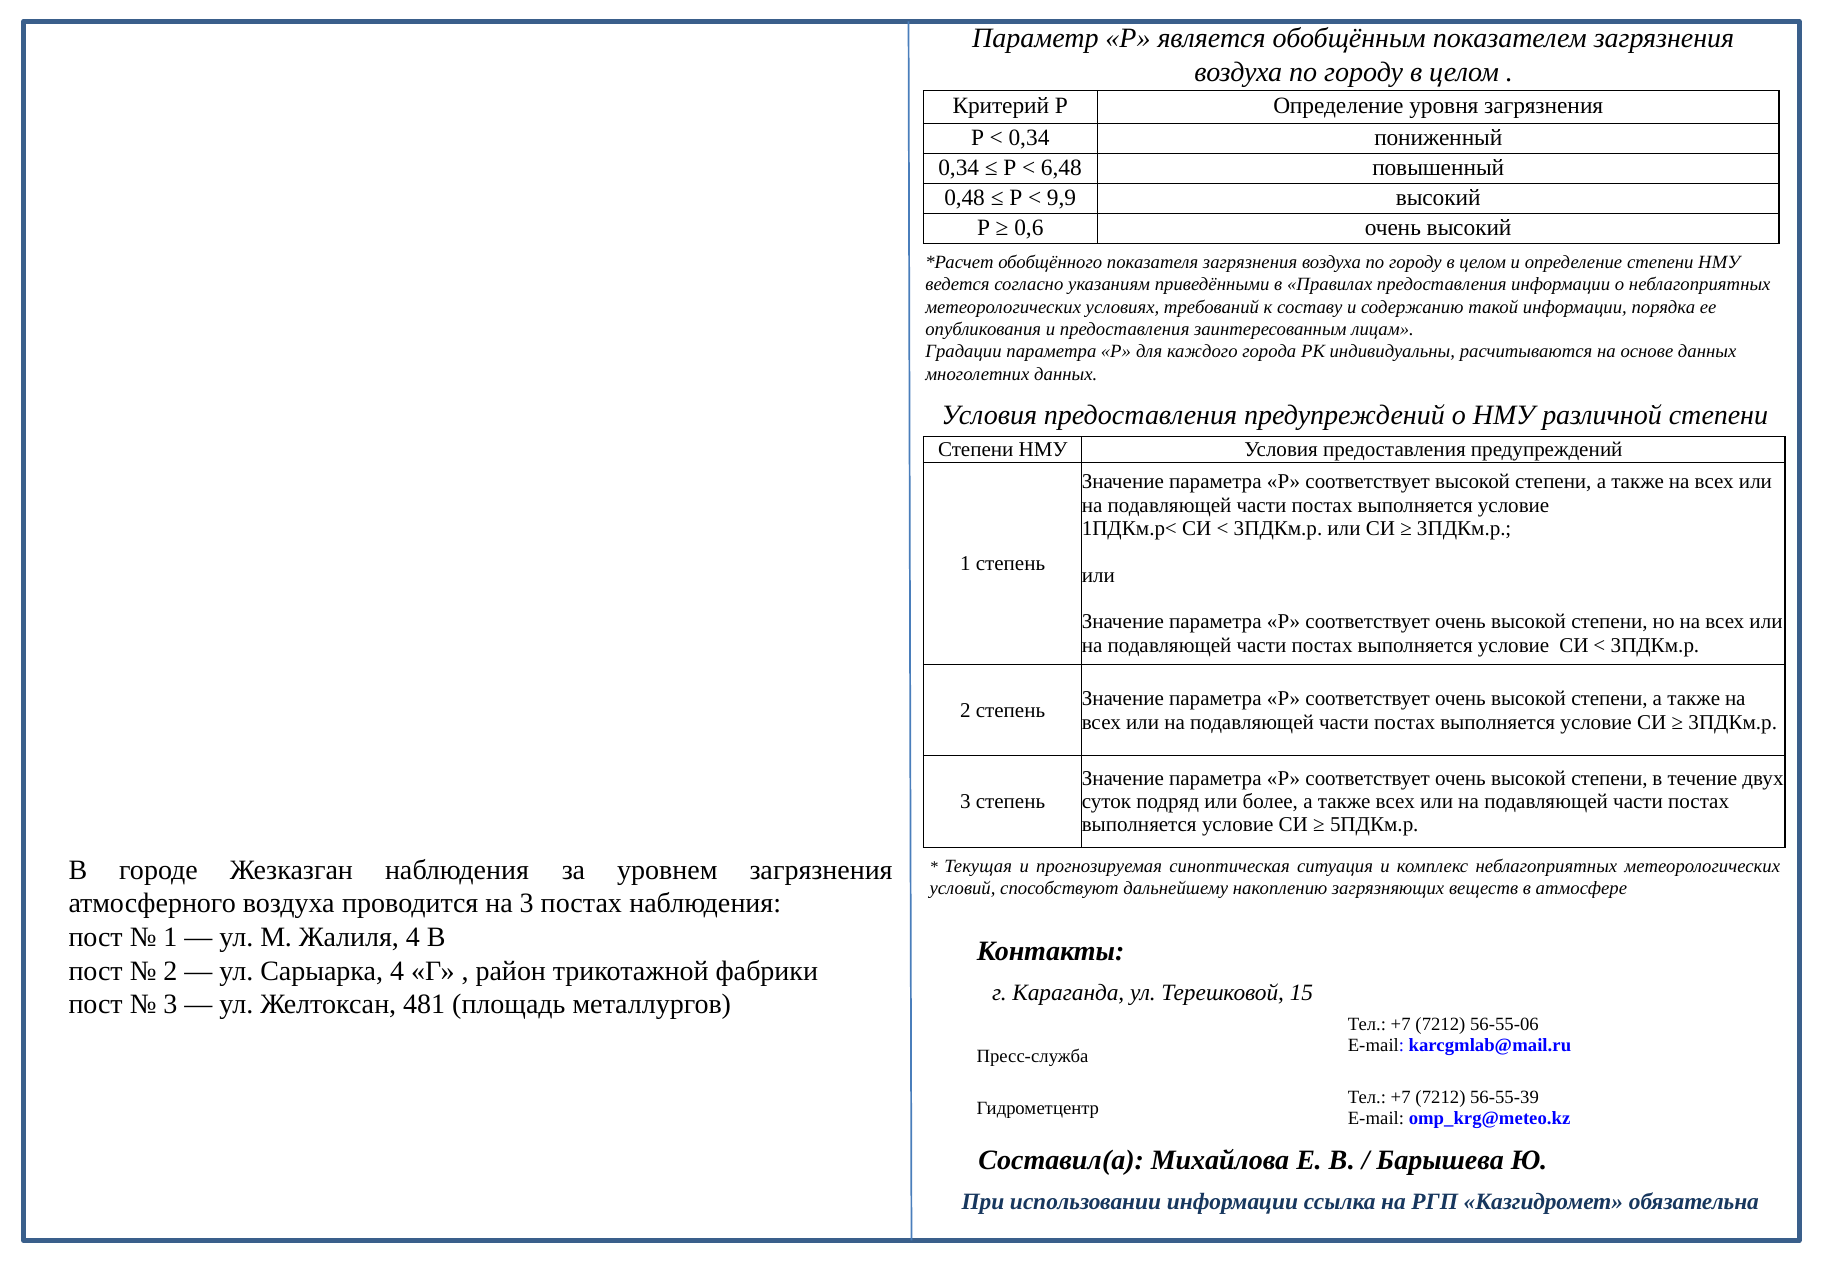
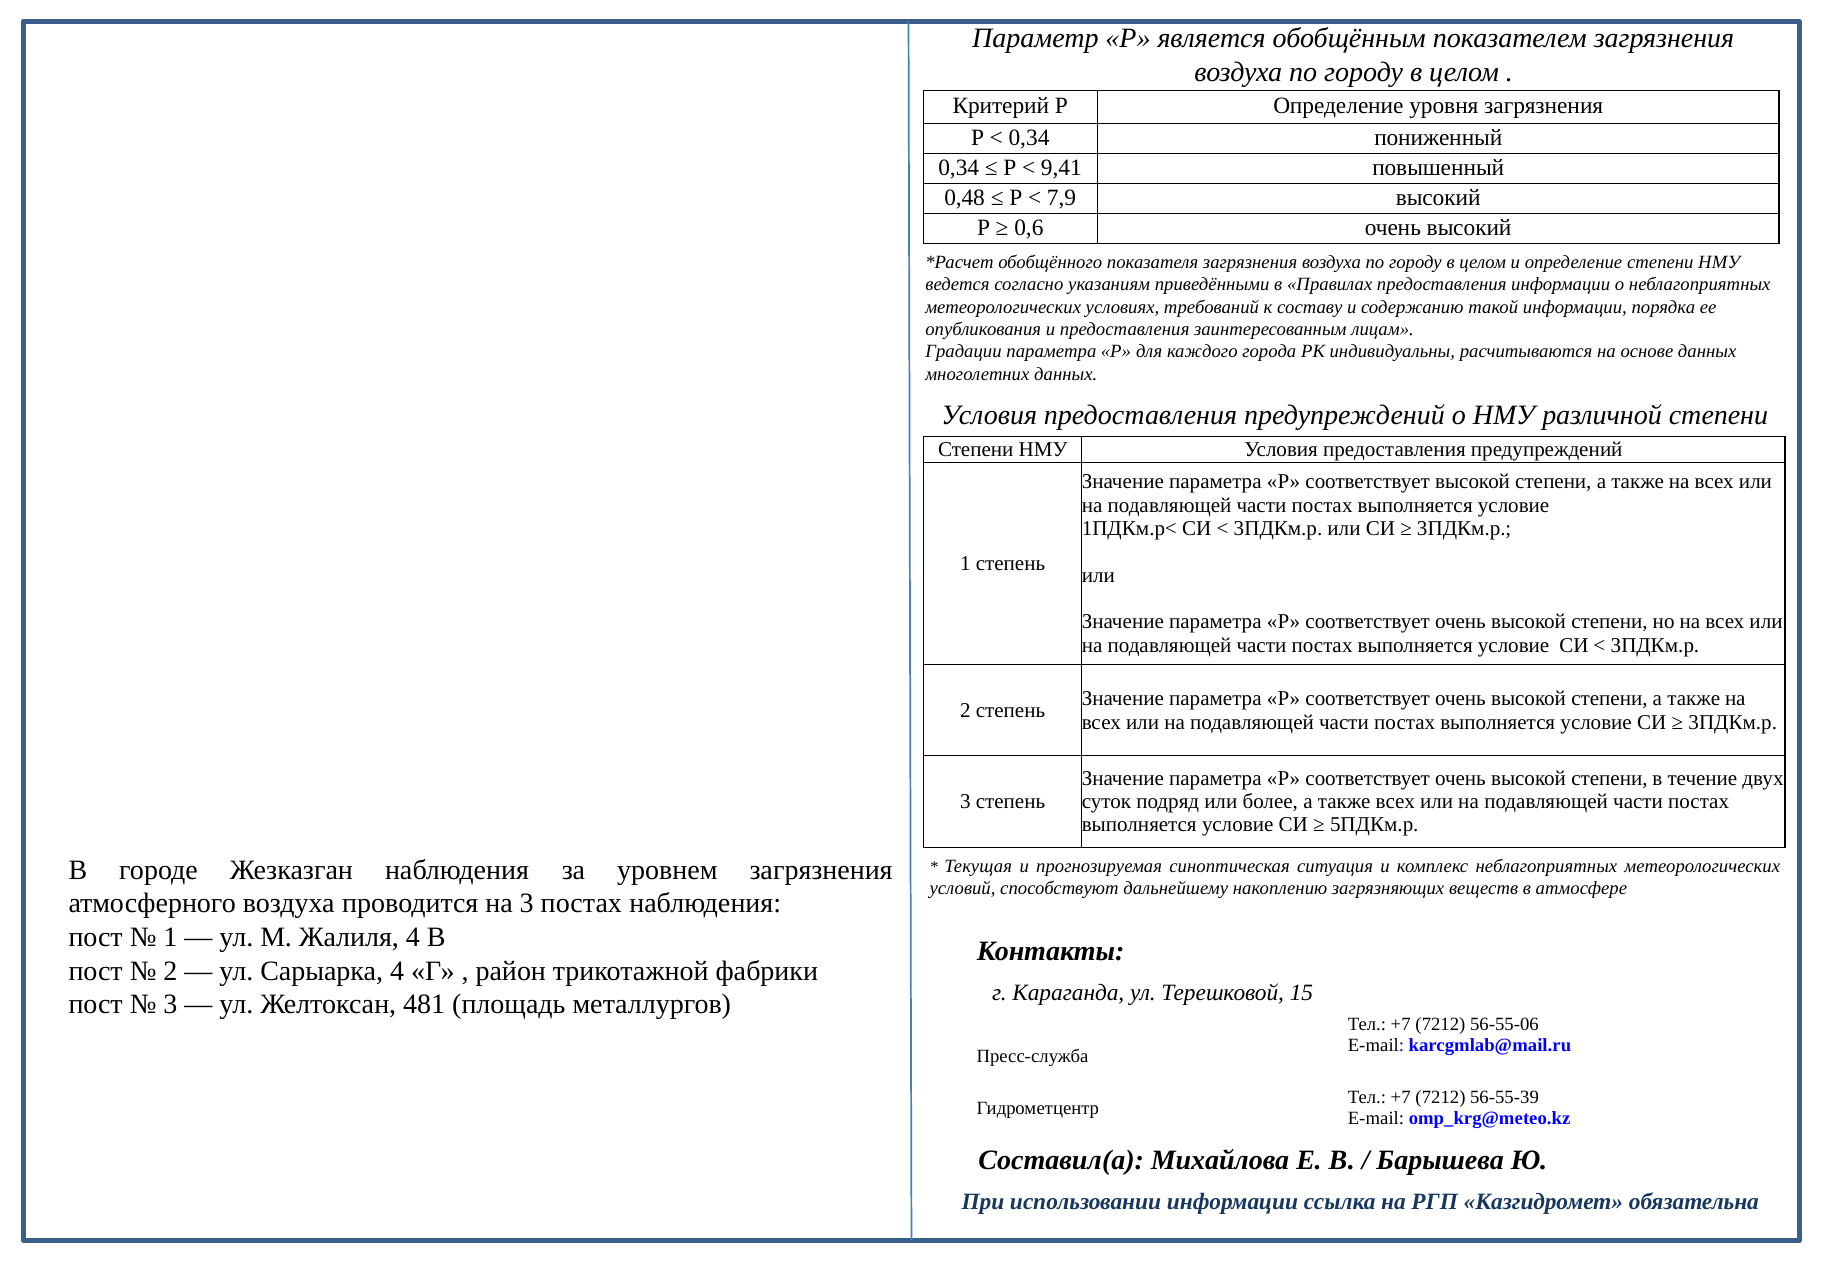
6,48: 6,48 -> 9,41 (1061, 168)
9,9: 9,9 -> 7,9 (1062, 198)
